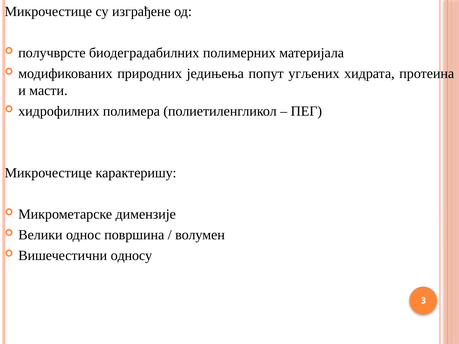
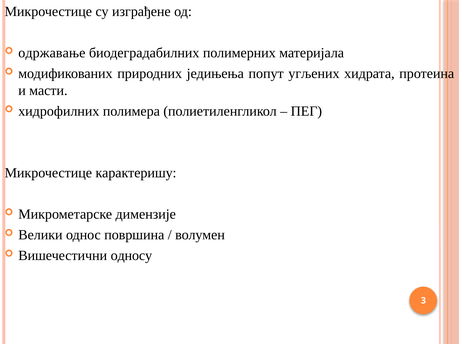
получврсте: получврсте -> одржавање (52, 53)
